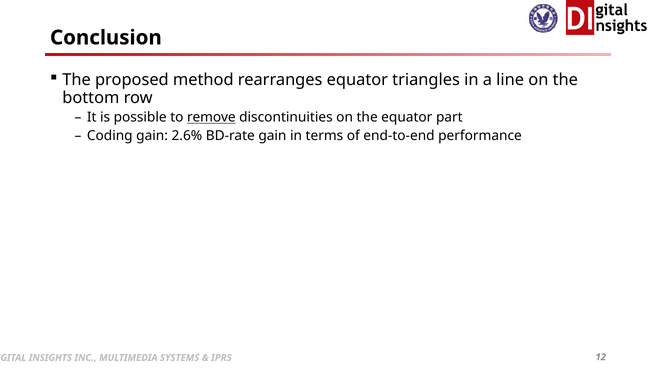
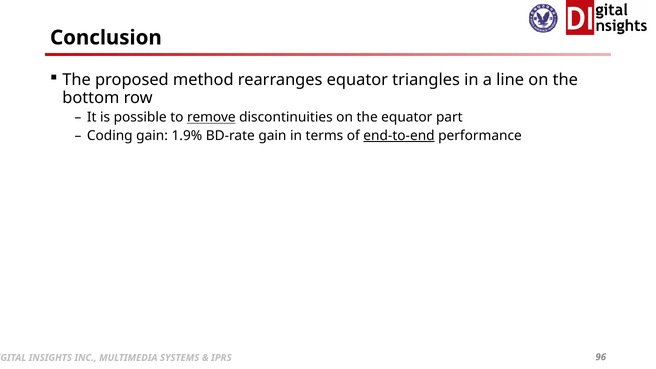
2.6%: 2.6% -> 1.9% (187, 136)
end-to-end underline: none -> present (399, 136)
12: 12 -> 96 (601, 357)
